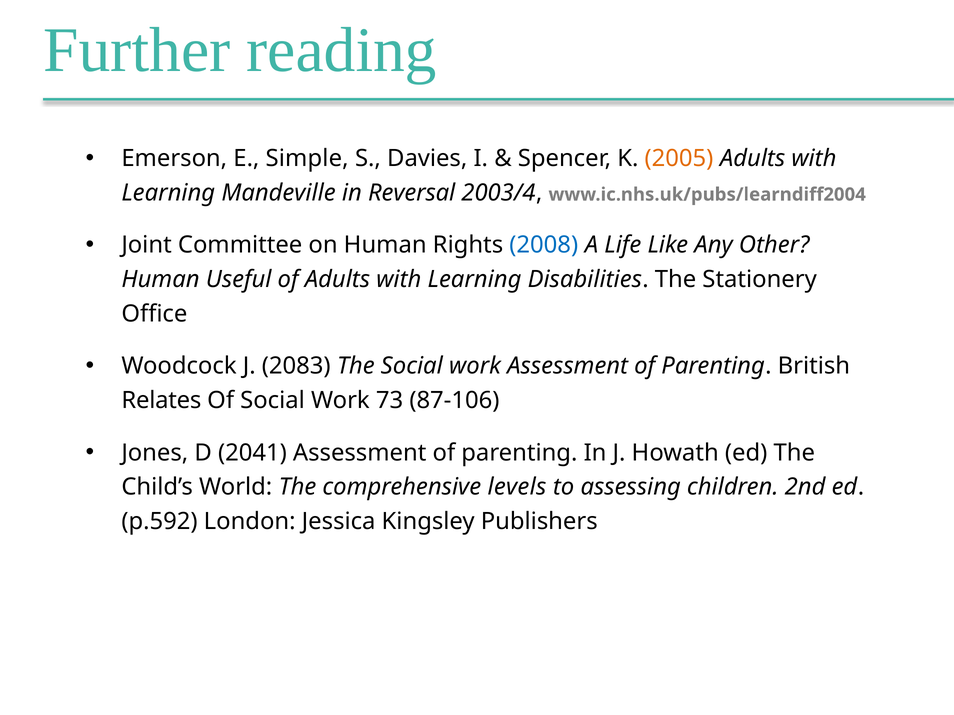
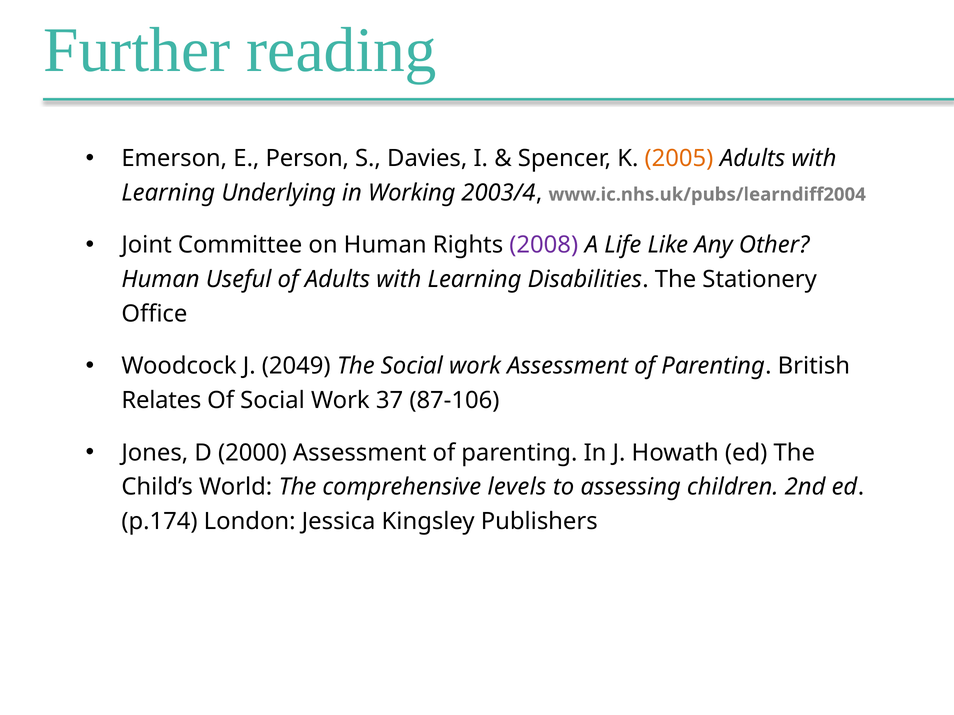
Simple: Simple -> Person (307, 159)
Mandeville: Mandeville -> Underlying (279, 193)
Reversal: Reversal -> Working (412, 193)
2008 colour: blue -> purple (544, 245)
2083: 2083 -> 2049 (296, 366)
73: 73 -> 37 (390, 401)
2041: 2041 -> 2000 (252, 453)
p.592: p.592 -> p.174 (159, 522)
